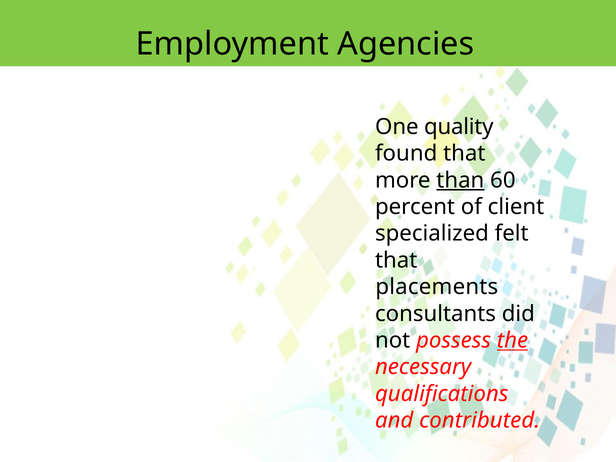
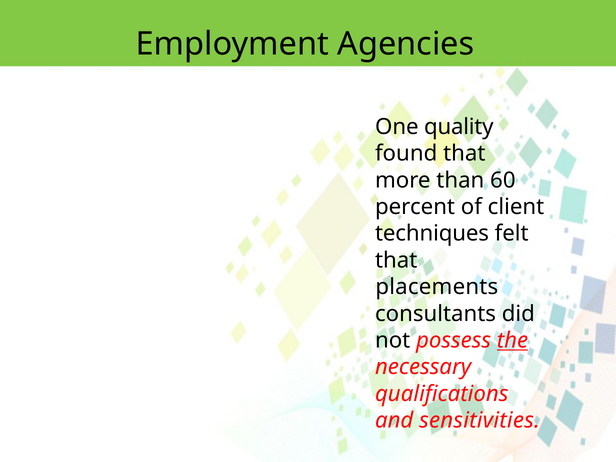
than underline: present -> none (460, 180)
specialized: specialized -> techniques (432, 234)
contributed: contributed -> sensitivities (479, 420)
